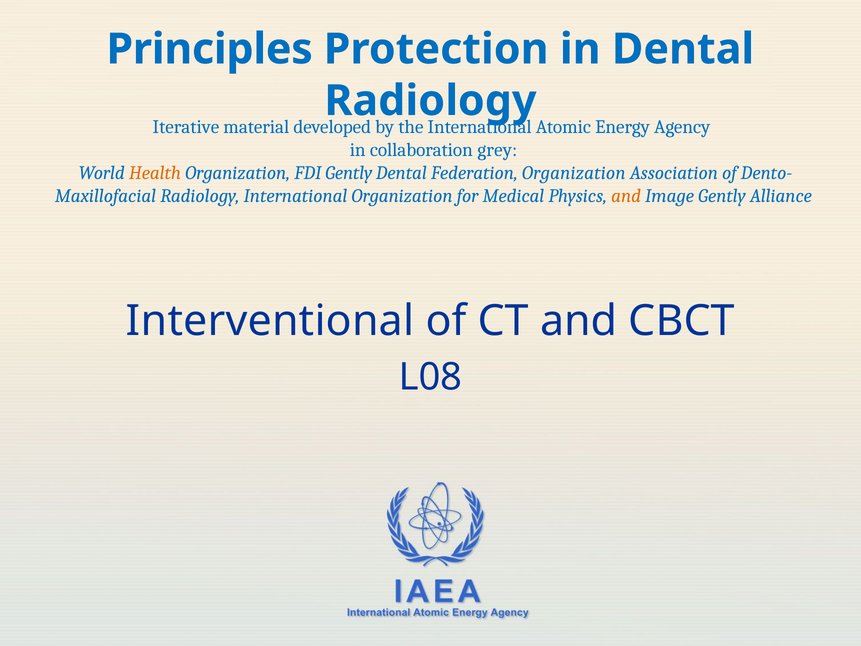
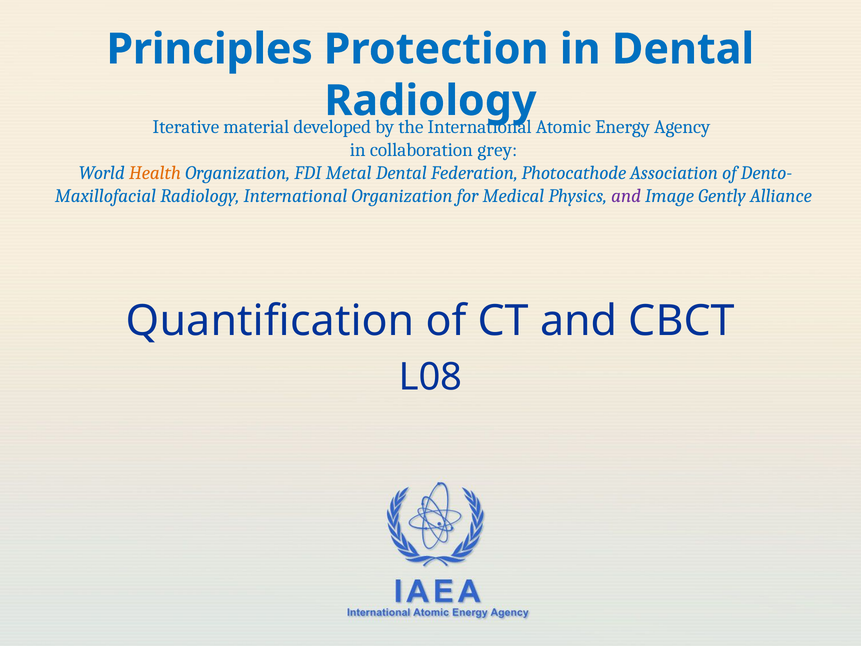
FDI Gently: Gently -> Metal (349, 173)
Federation Organization: Organization -> Photocathode (574, 173)
and colour: orange -> purple (626, 196)
Interventional: Interventional -> Quantification (270, 321)
